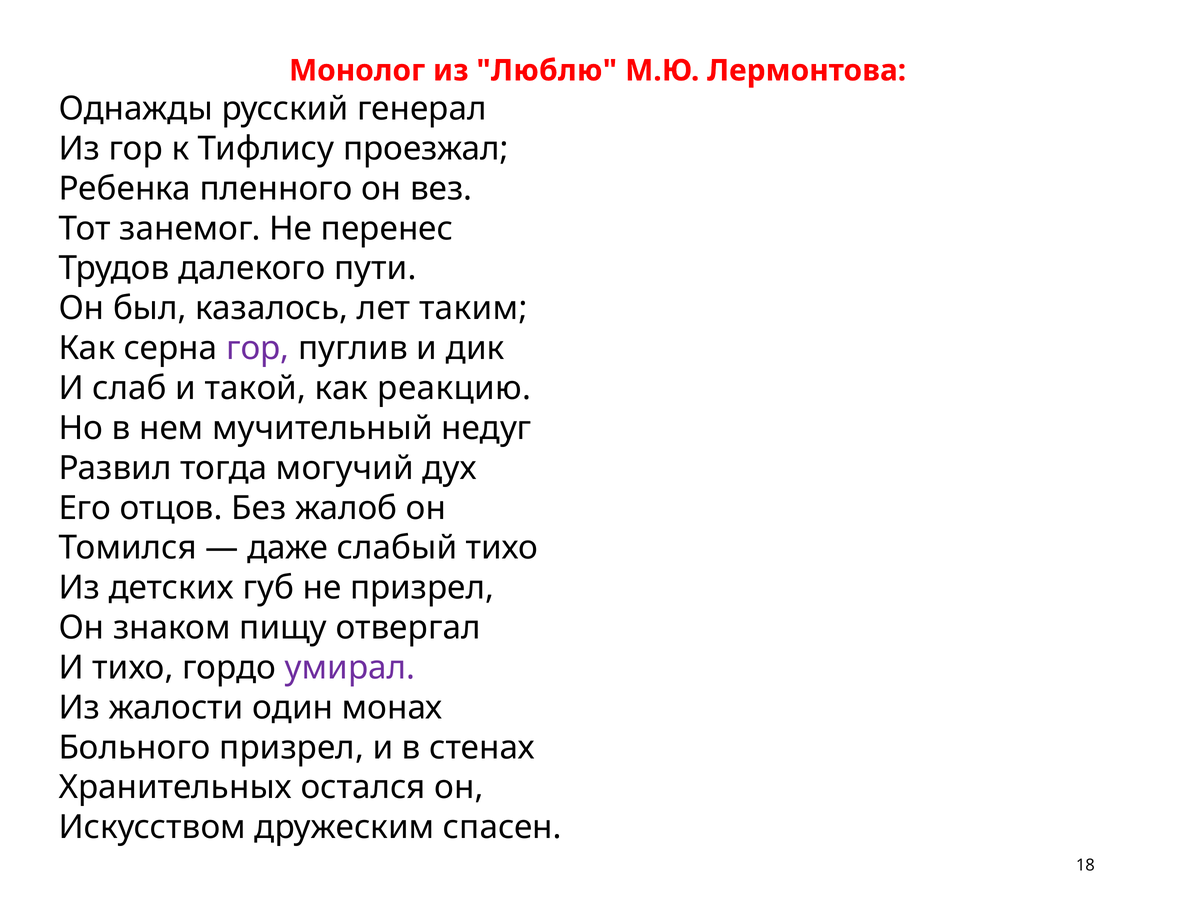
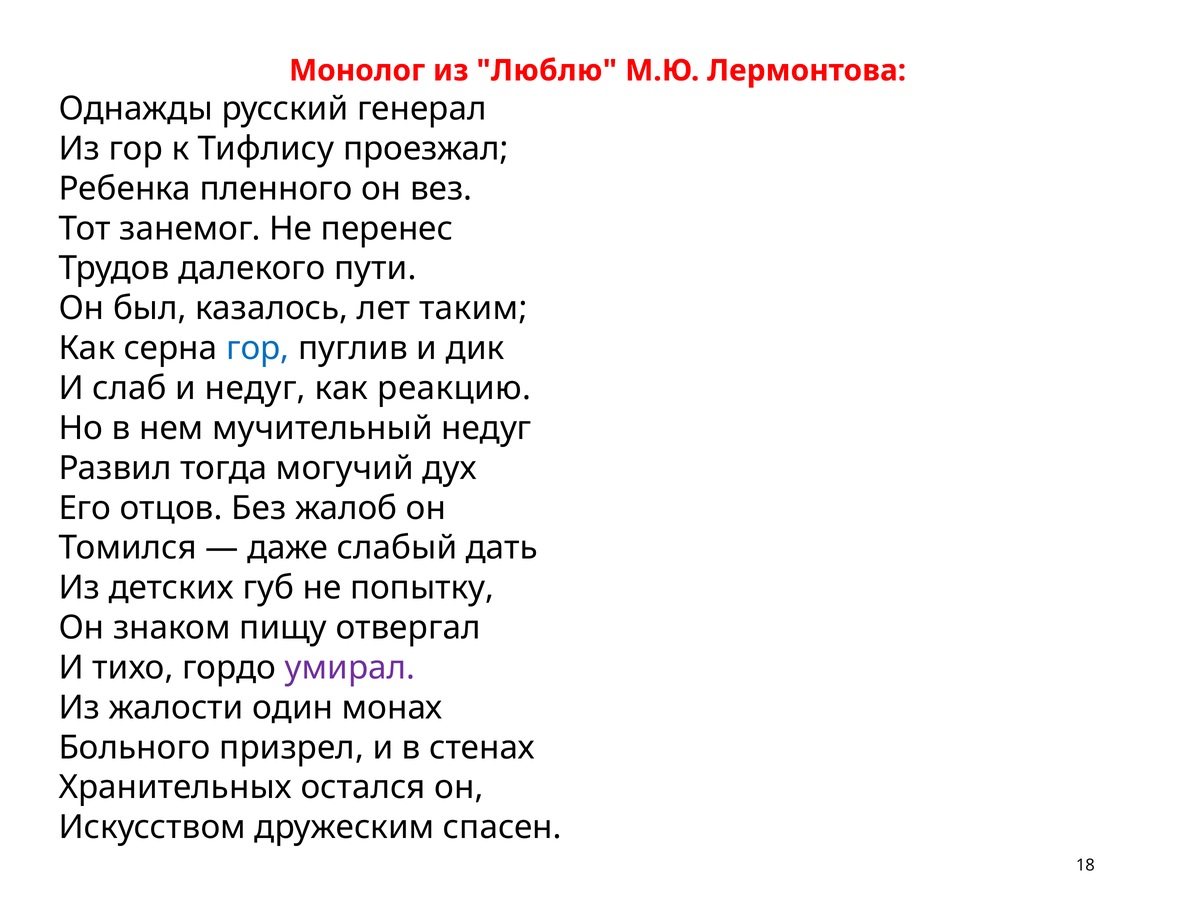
гор colour: purple -> blue (258, 348)
и такой: такой -> недуг (255, 388)
слабый тихо: тихо -> дать (502, 548)
не призрел: призрел -> попытку (422, 588)
